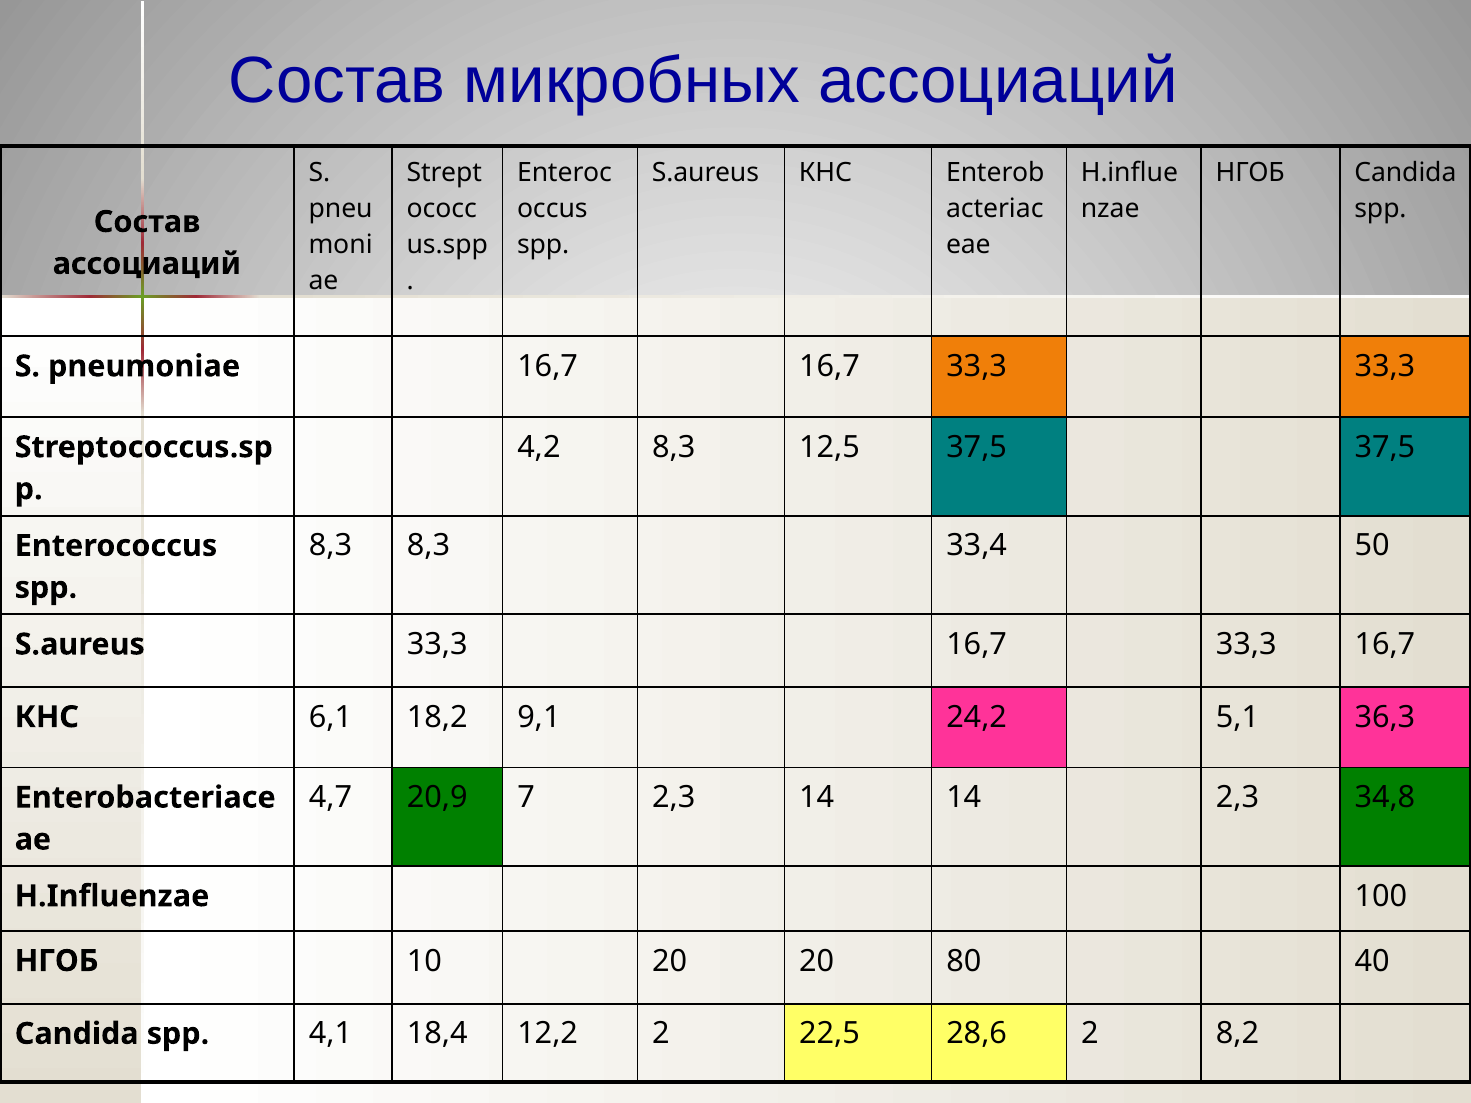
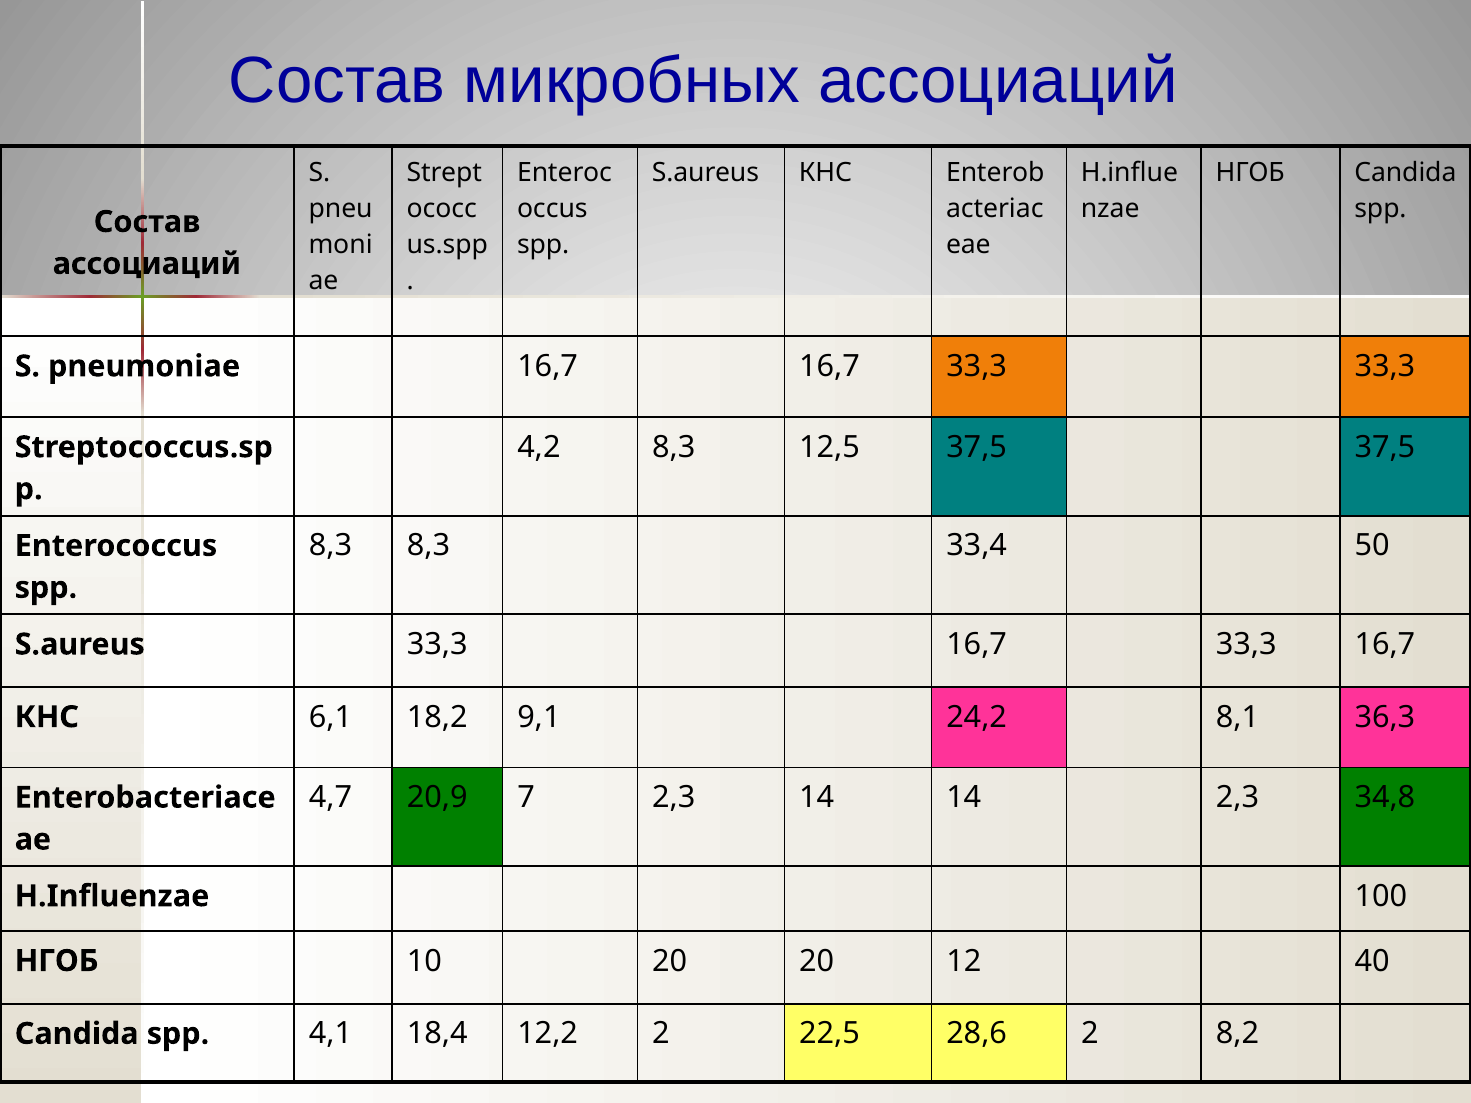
5,1: 5,1 -> 8,1 (1238, 717)
80: 80 -> 12 (964, 961)
